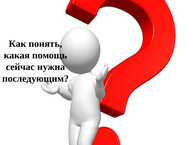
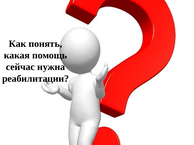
последующим: последующим -> реабилитации (36, 79)
